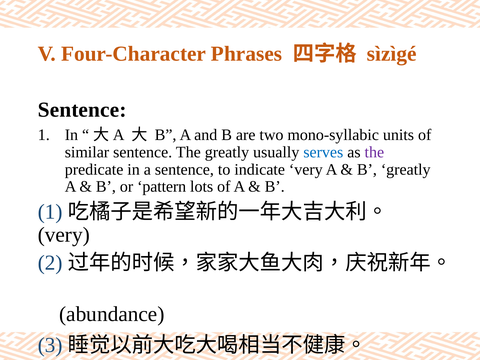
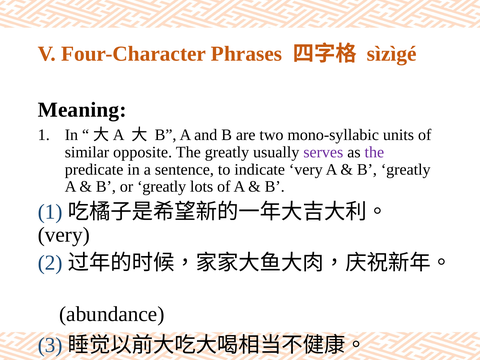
Sentence: Sentence -> Meaning (82, 110)
similar sentence: sentence -> opposite (143, 152)
serves colour: blue -> purple (323, 152)
or pattern: pattern -> greatly (162, 187)
